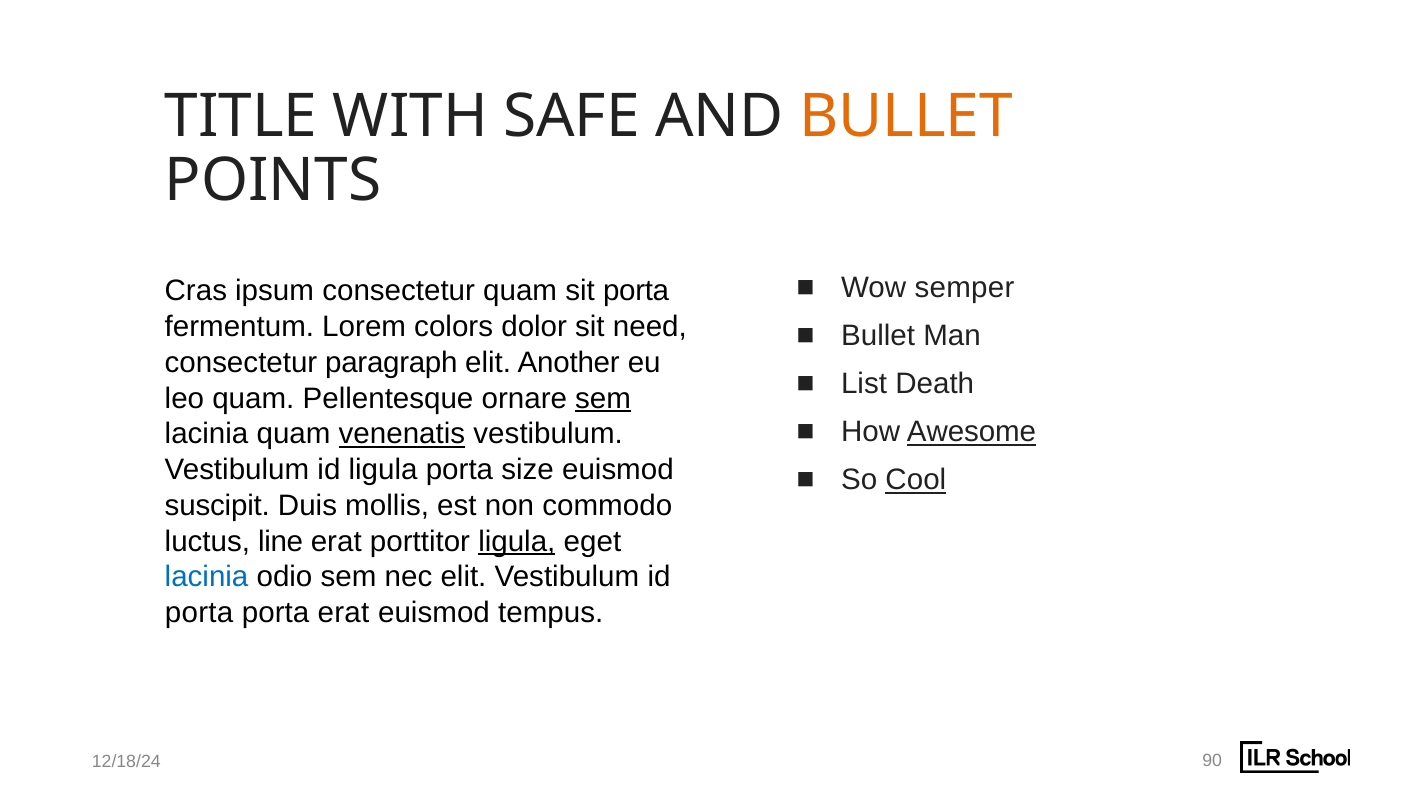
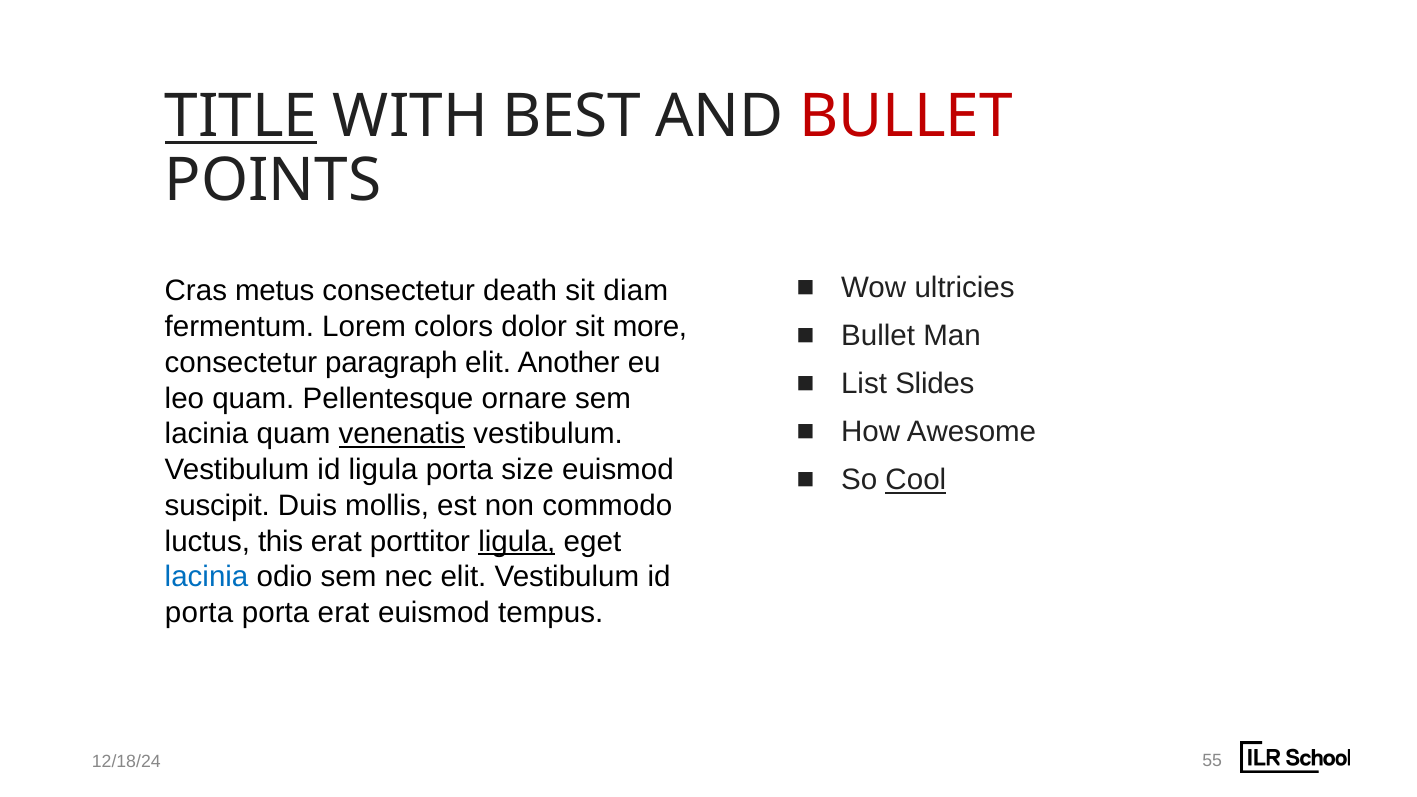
TITLE underline: none -> present (241, 117)
SAFE: SAFE -> BEST (572, 117)
BULLET colour: orange -> red (906, 117)
semper: semper -> ultricies (965, 288)
ipsum: ipsum -> metus (275, 291)
consectetur quam: quam -> death (520, 291)
sit porta: porta -> diam (636, 291)
need: need -> more (650, 327)
Death: Death -> Slides (935, 384)
sem underline: present -> none (603, 398)
Awesome underline: present -> none (972, 432)
line: line -> this (281, 541)
90: 90 -> 55 (1212, 761)
